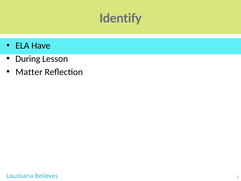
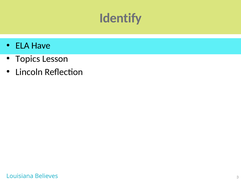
During: During -> Topics (28, 59)
Matter: Matter -> Lincoln (29, 72)
